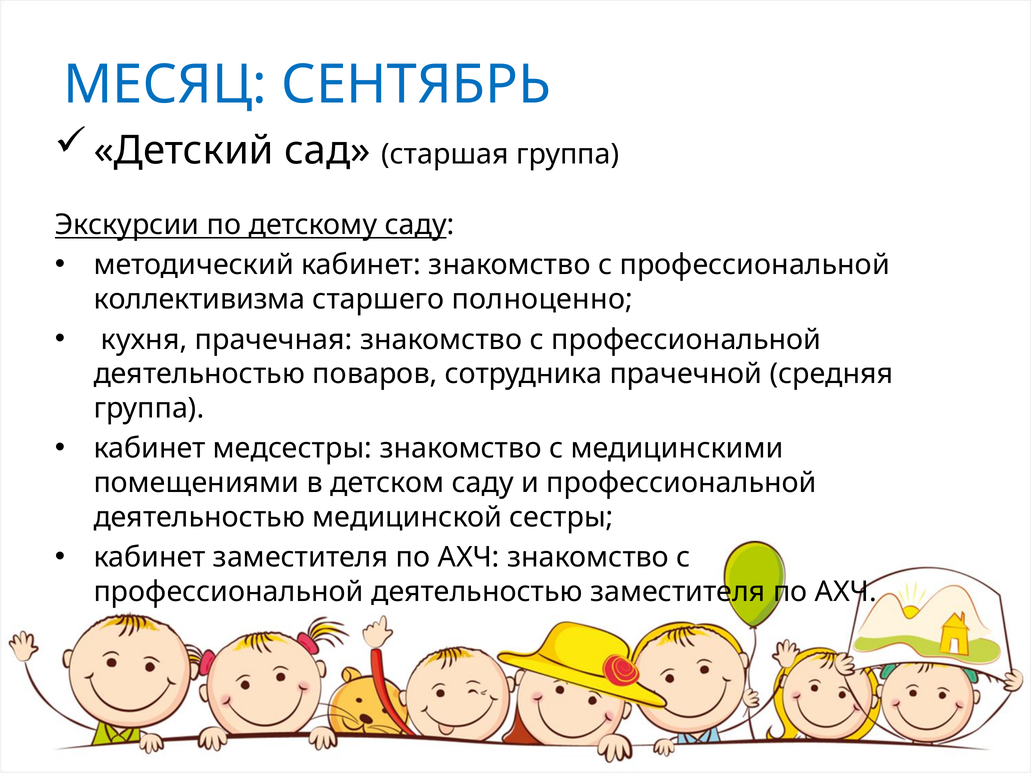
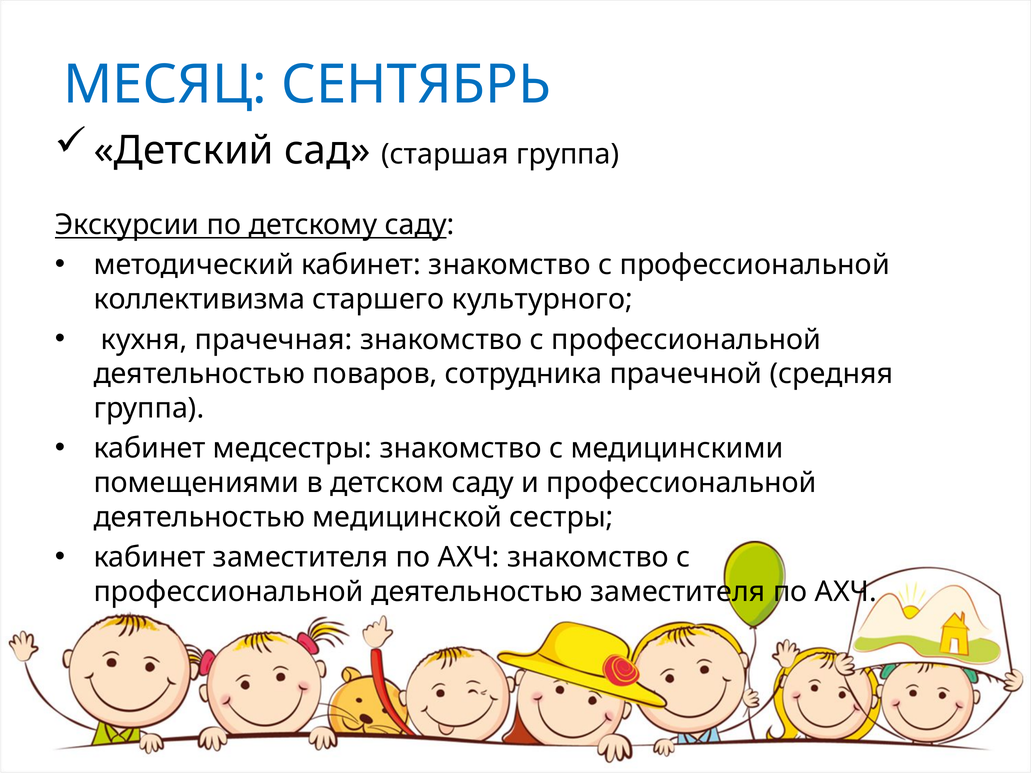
полноценно: полноценно -> культурного (542, 300)
